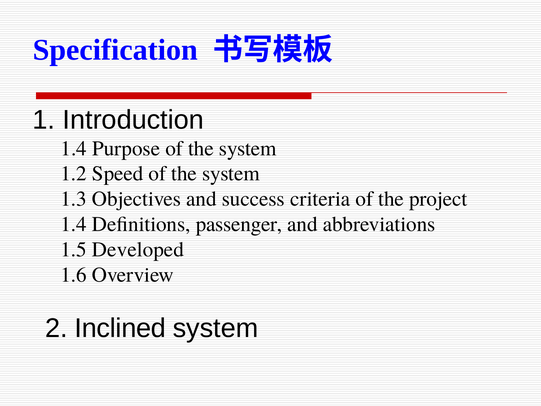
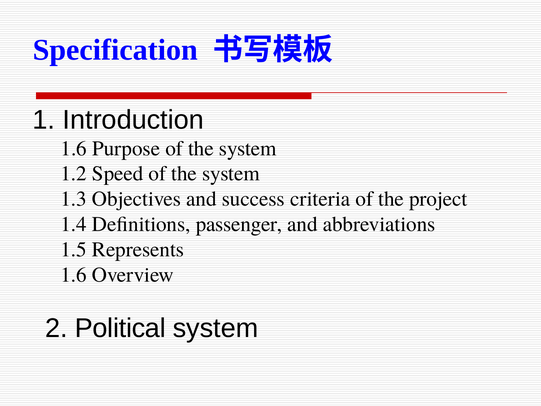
1.4: 1.4 -> 1.6 (74, 148)
Developed: Developed -> Represents (138, 249)
Inclined: Inclined -> Political (120, 328)
